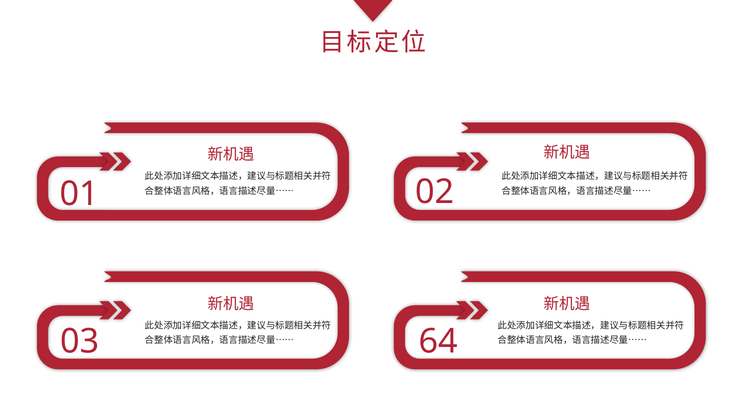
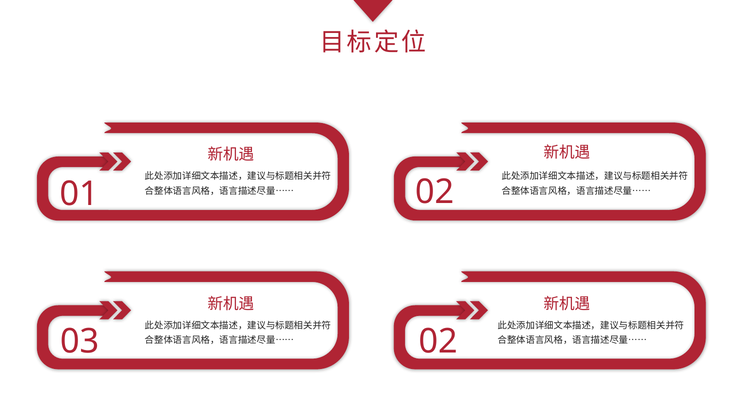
03 64: 64 -> 02 (438, 341)
